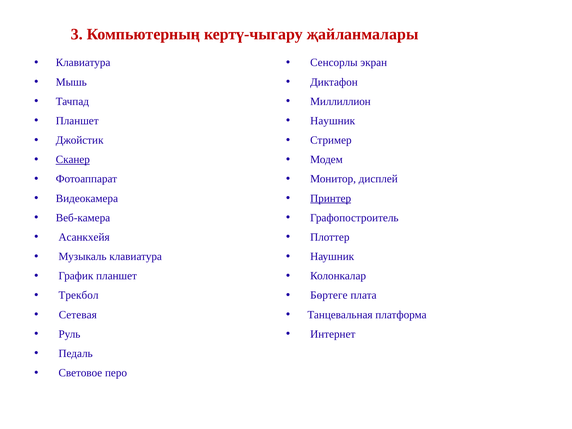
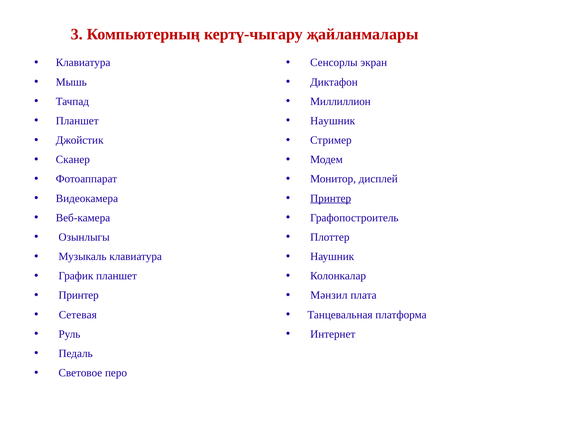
Сканер underline: present -> none (73, 160)
Асанкхейя: Асанкхейя -> Озынлыгы (84, 237)
Трекбол: Трекбол -> Принтер (79, 295)
Бөртеге: Бөртеге -> Мәнзил (329, 295)
